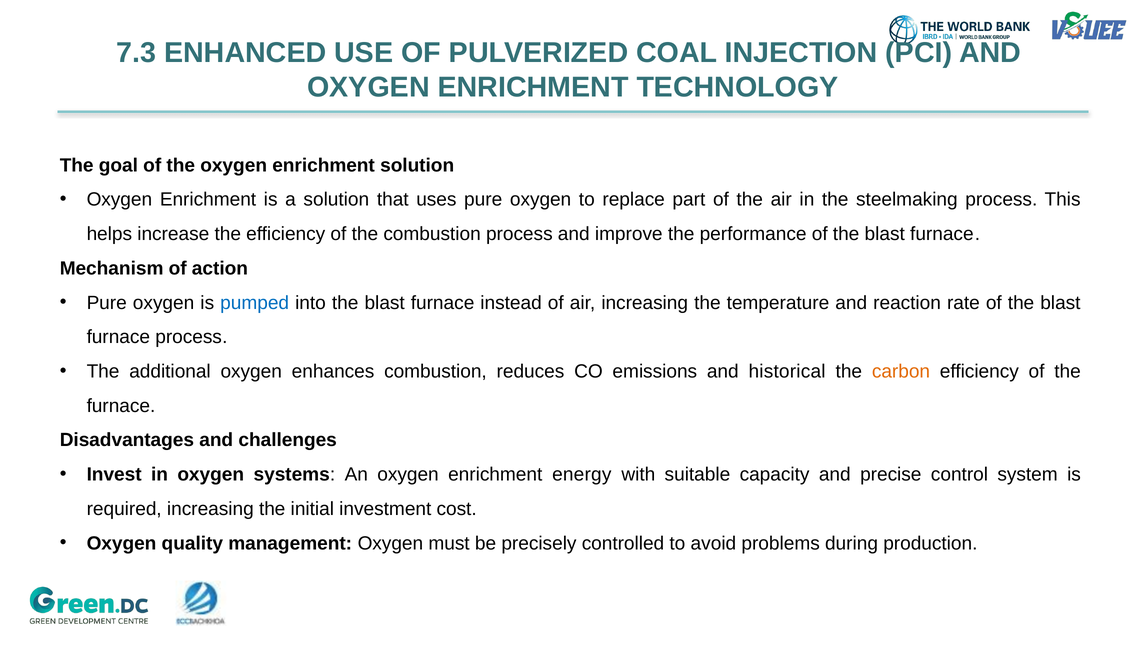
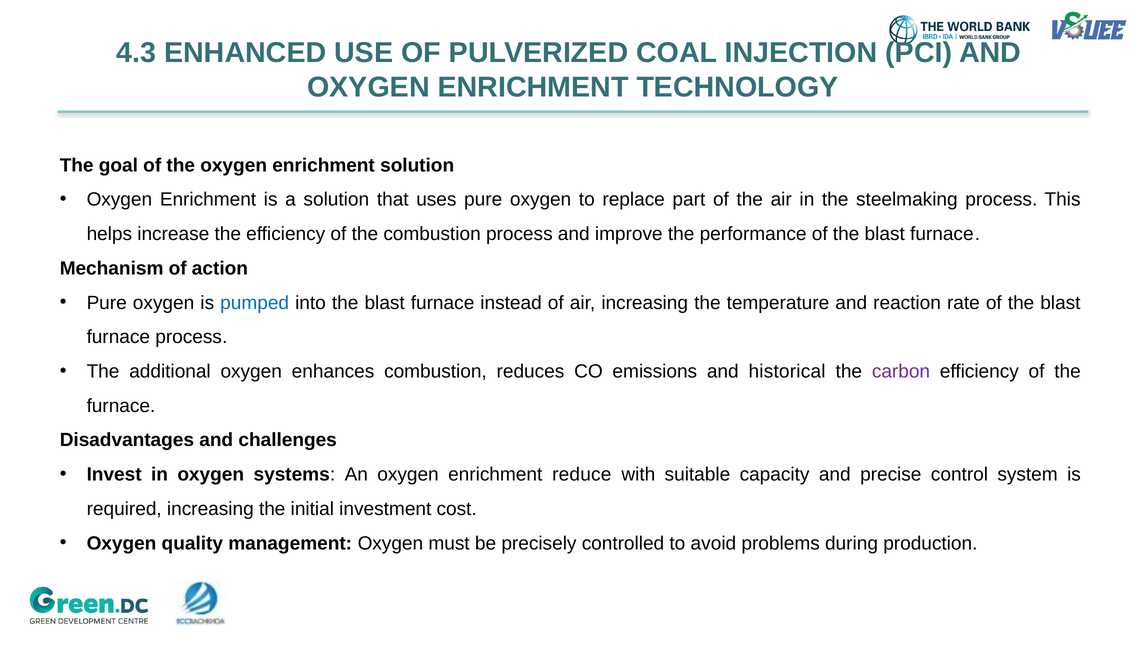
7.3: 7.3 -> 4.3 (136, 53)
carbon colour: orange -> purple (901, 371)
energy: energy -> reduce (582, 474)
